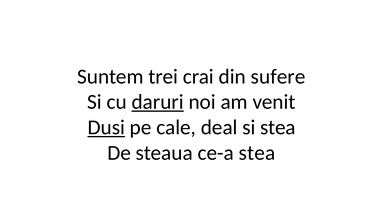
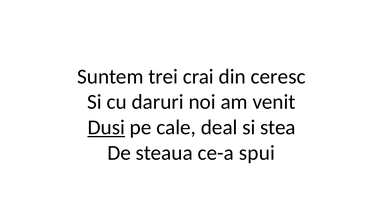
sufere: sufere -> ceresc (278, 77)
daruri underline: present -> none (158, 102)
ce-a stea: stea -> spui (257, 153)
